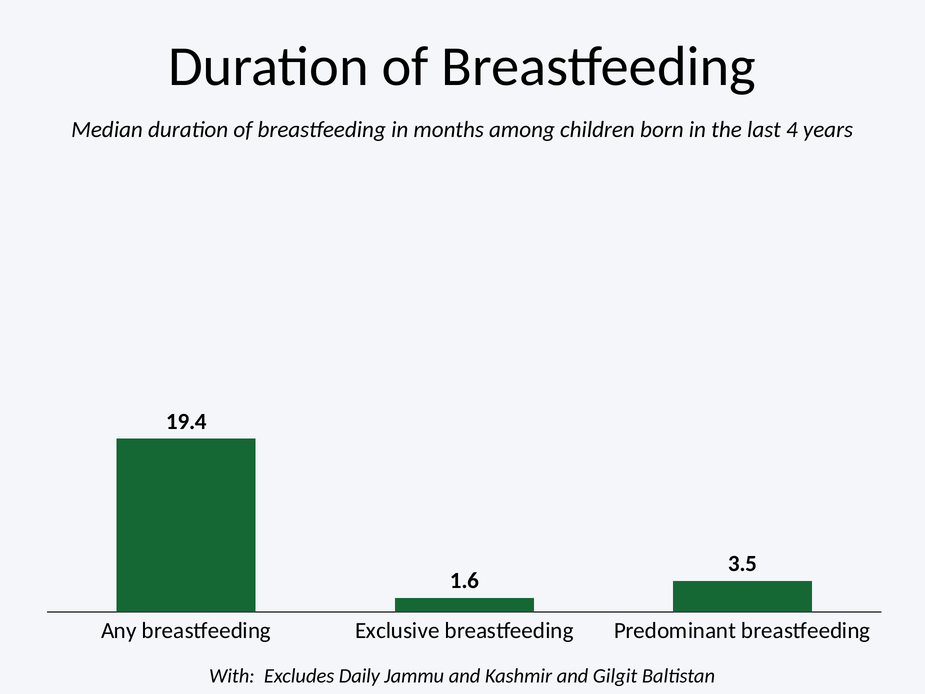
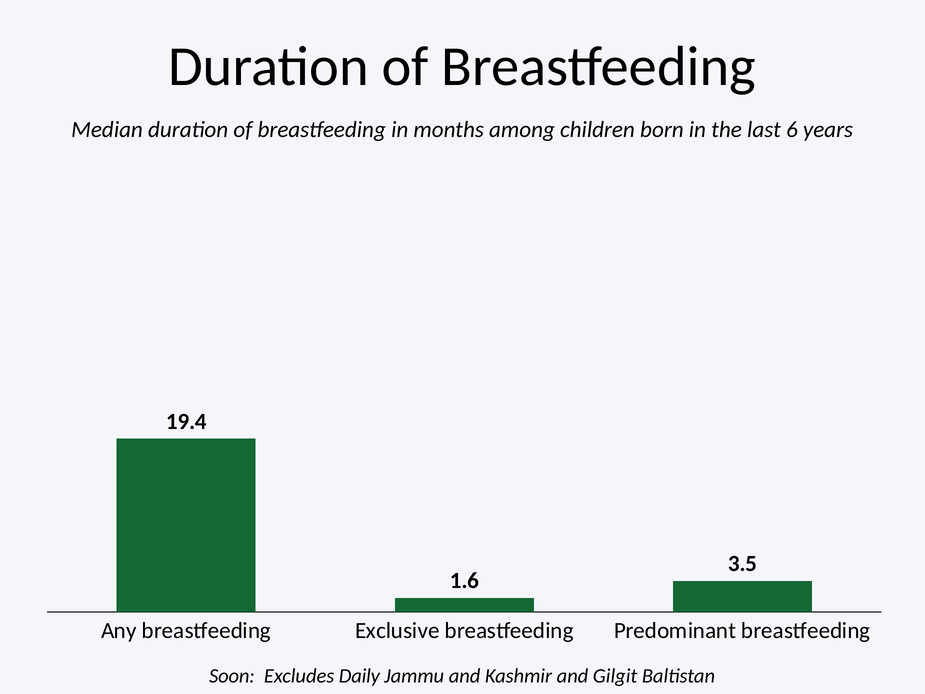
4: 4 -> 6 (792, 129)
With: With -> Soon (232, 676)
